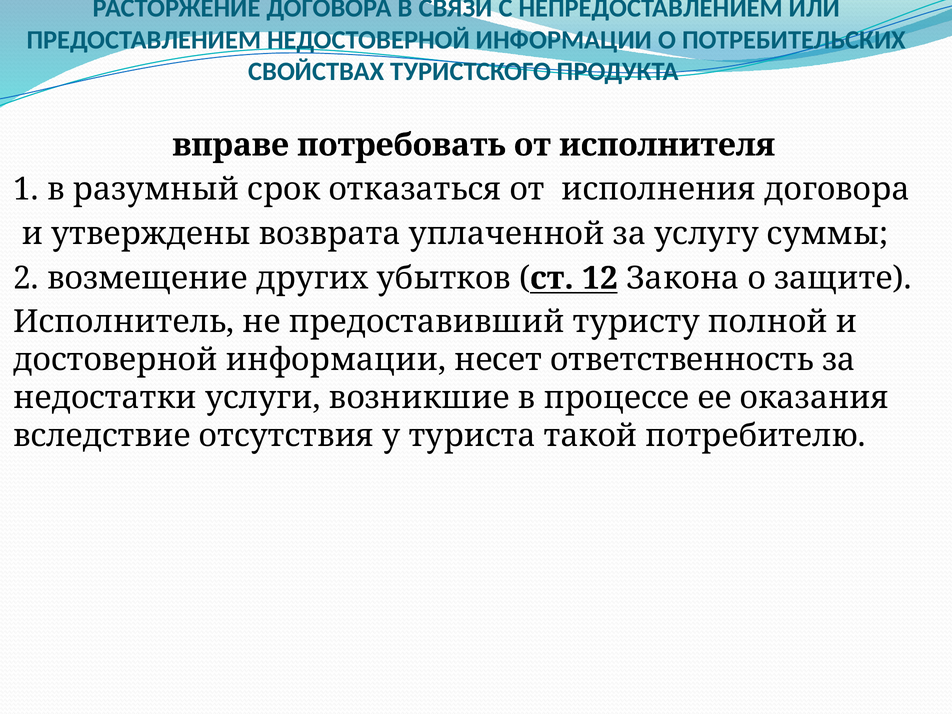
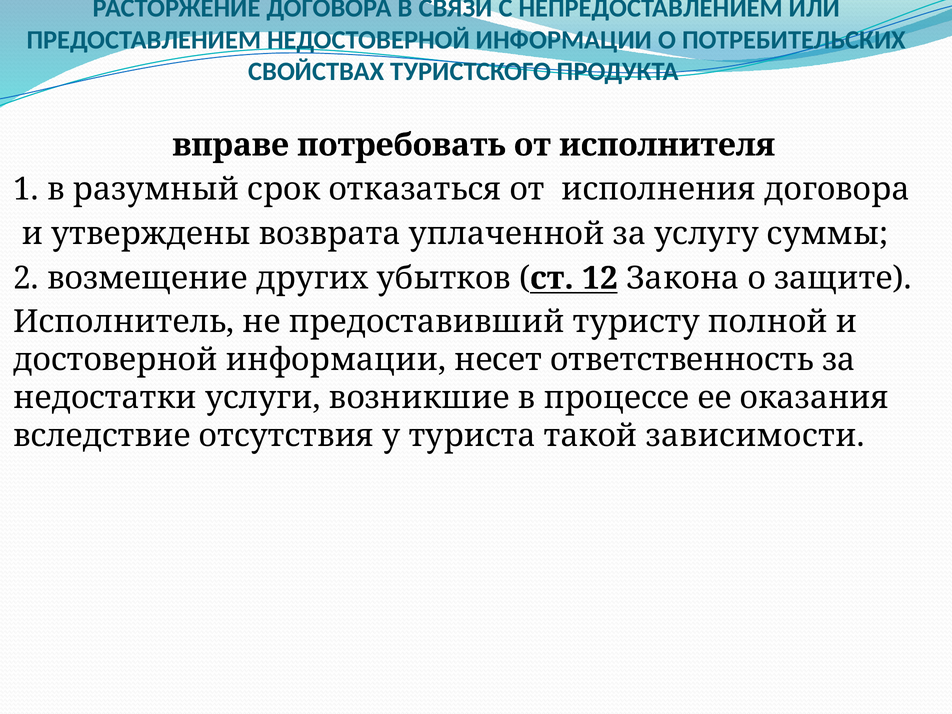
потребителю: потребителю -> зависимости (755, 436)
